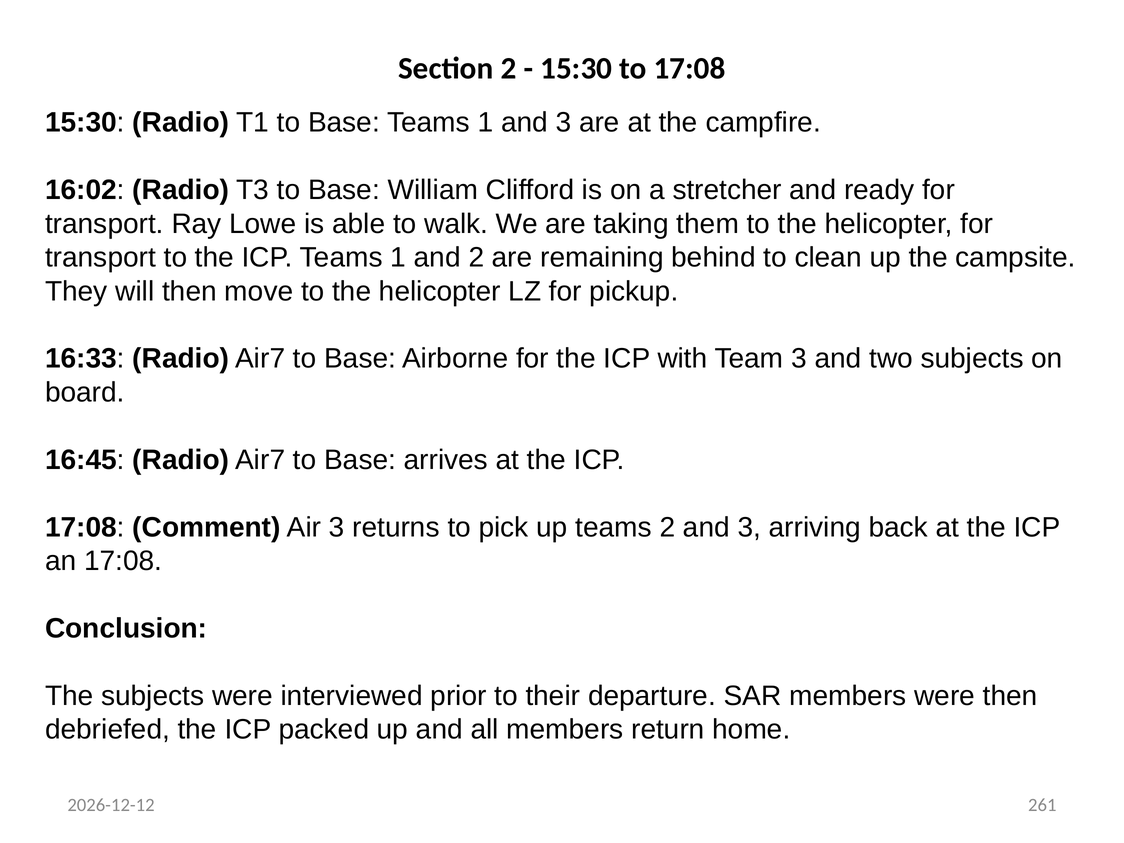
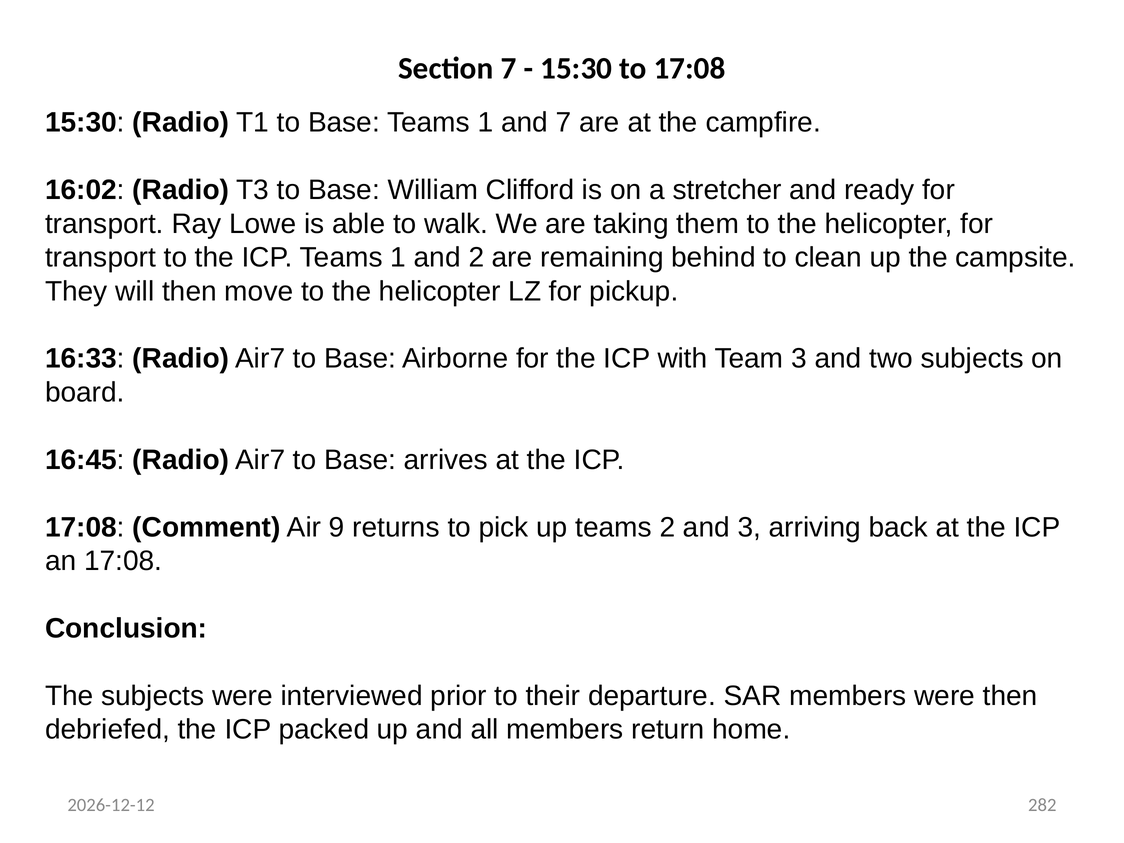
Section 2: 2 -> 7 (509, 68)
1 and 3: 3 -> 7 (563, 123)
Air 3: 3 -> 9 (337, 527)
261: 261 -> 282 (1042, 805)
